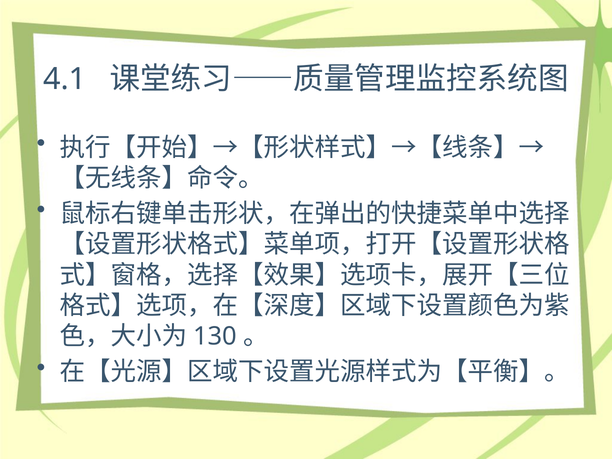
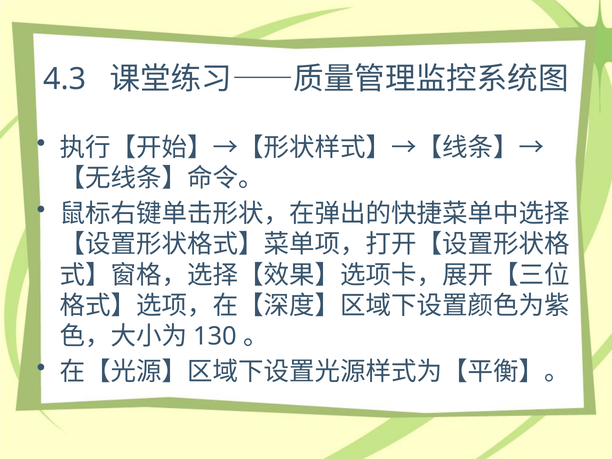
4.1: 4.1 -> 4.3 (65, 79)
